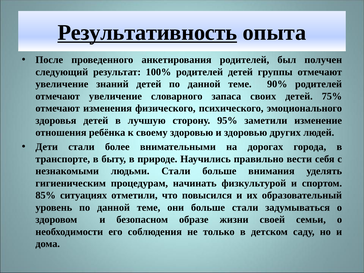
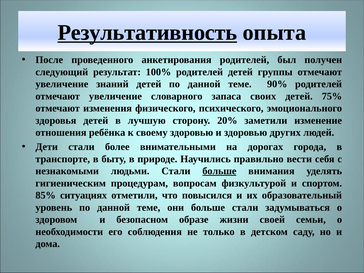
95%: 95% -> 20% (227, 120)
больше underline: none -> present (219, 171)
начинать: начинать -> вопросам (195, 183)
